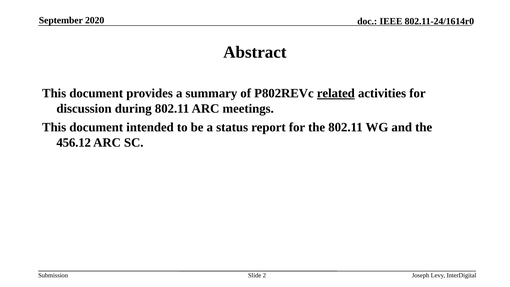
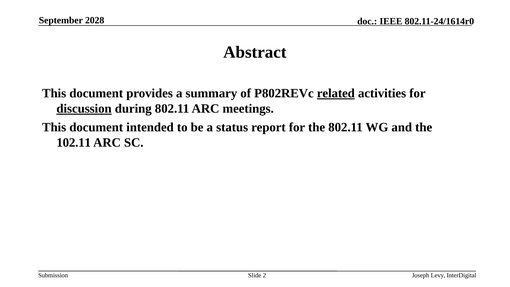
2020: 2020 -> 2028 (95, 20)
discussion underline: none -> present (84, 109)
456.12: 456.12 -> 102.11 (74, 142)
